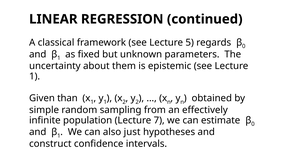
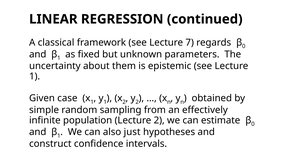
5: 5 -> 7 (190, 43)
than: than -> case (67, 98)
Lecture 7: 7 -> 2 (159, 120)
